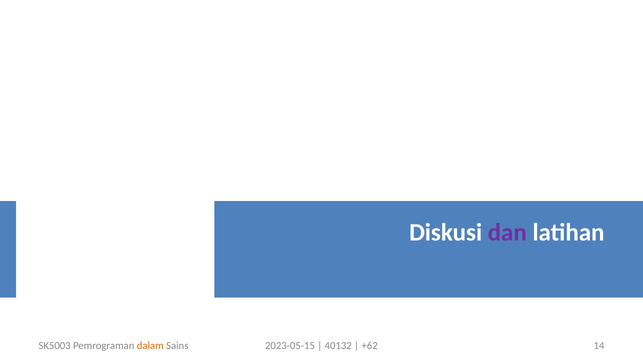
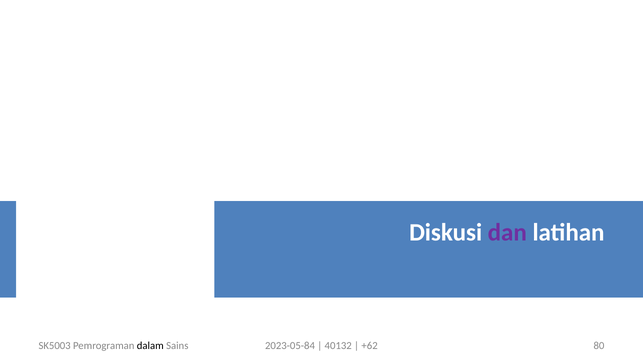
dalam colour: orange -> black (150, 346)
2023-05-15: 2023-05-15 -> 2023-05-84 (290, 346)
14: 14 -> 80 (599, 345)
